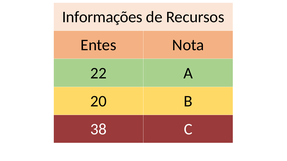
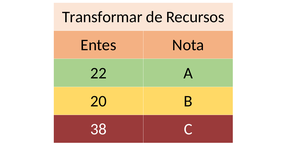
Informações: Informações -> Transformar (102, 17)
